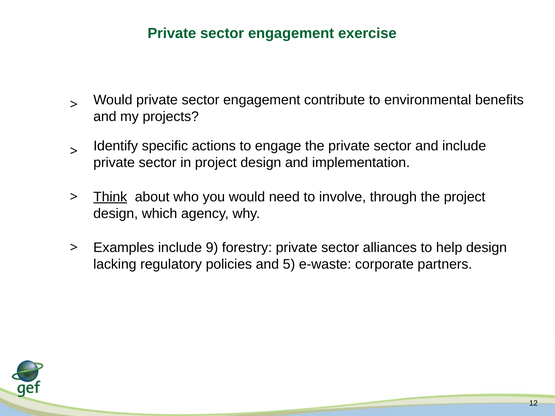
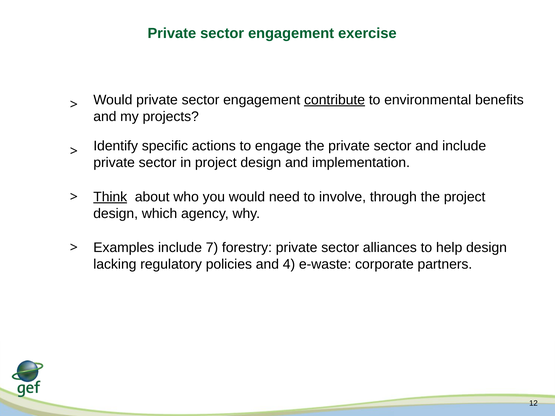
contribute underline: none -> present (335, 100)
9: 9 -> 7 (212, 248)
5: 5 -> 4 (289, 265)
